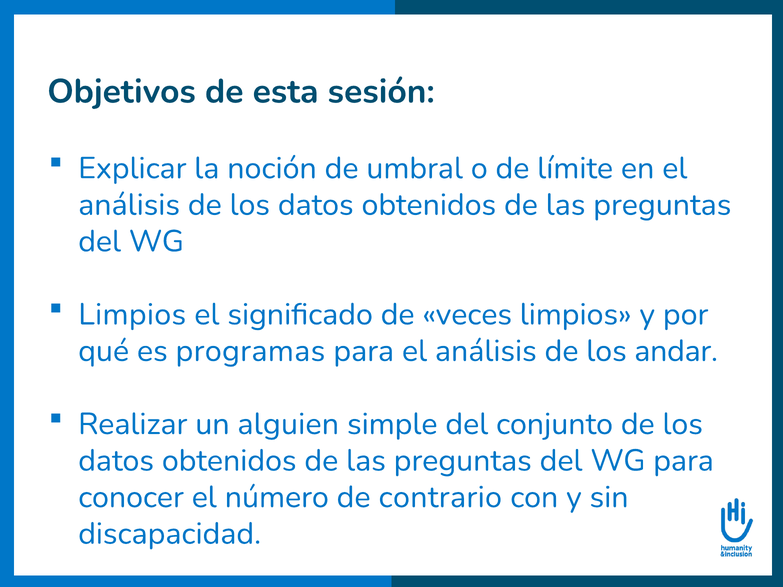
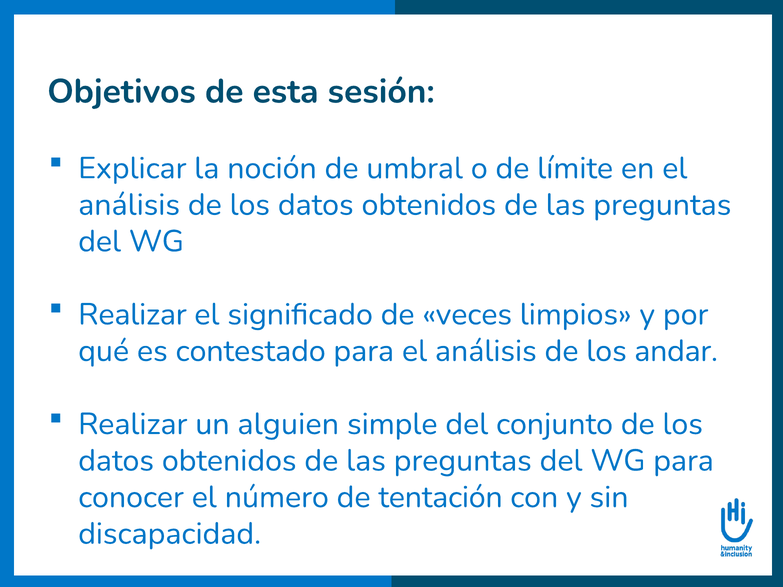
Limpios: Limpios -> Realizar (132, 314)
programas: programas -> contestado (251, 351)
contrario: contrario -> tentación (441, 497)
